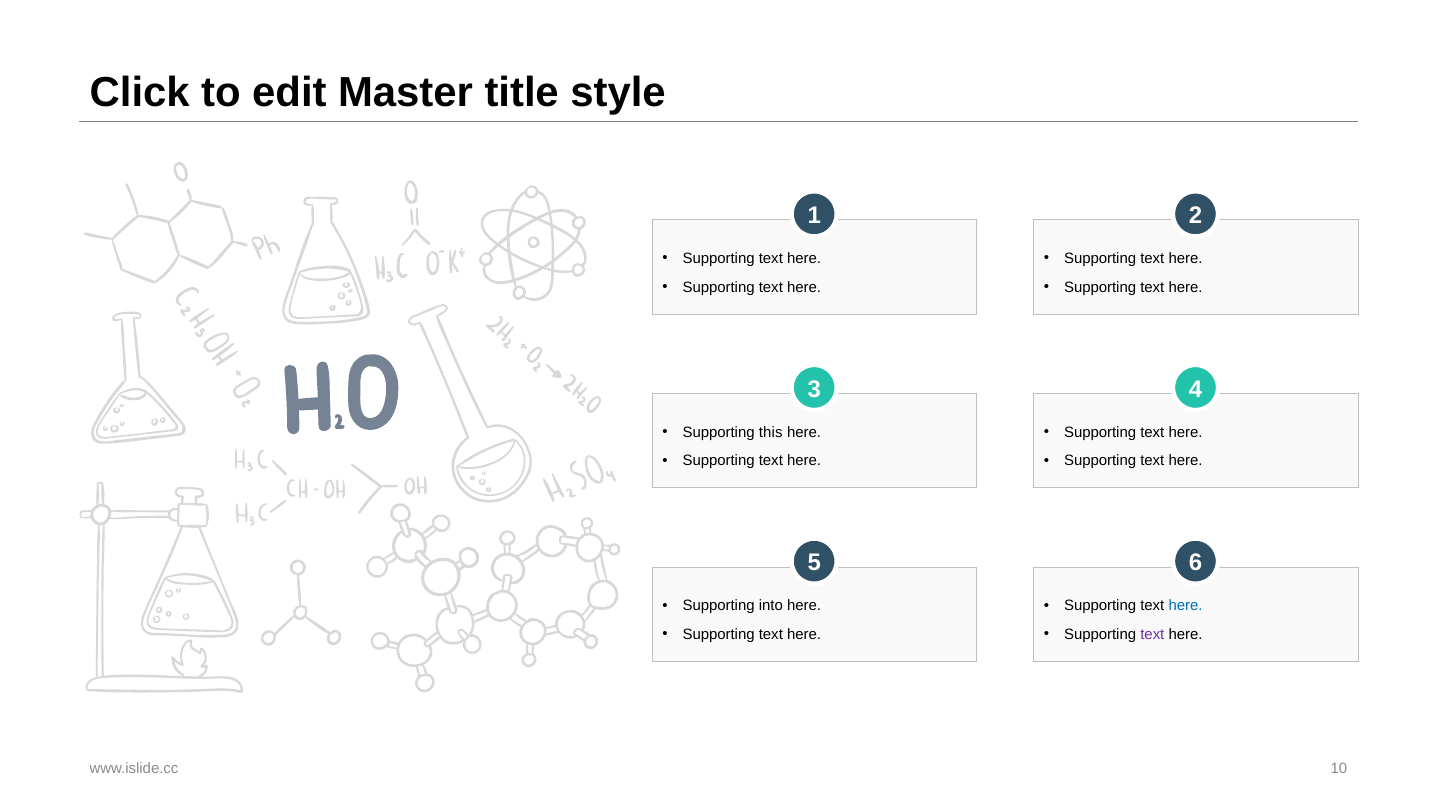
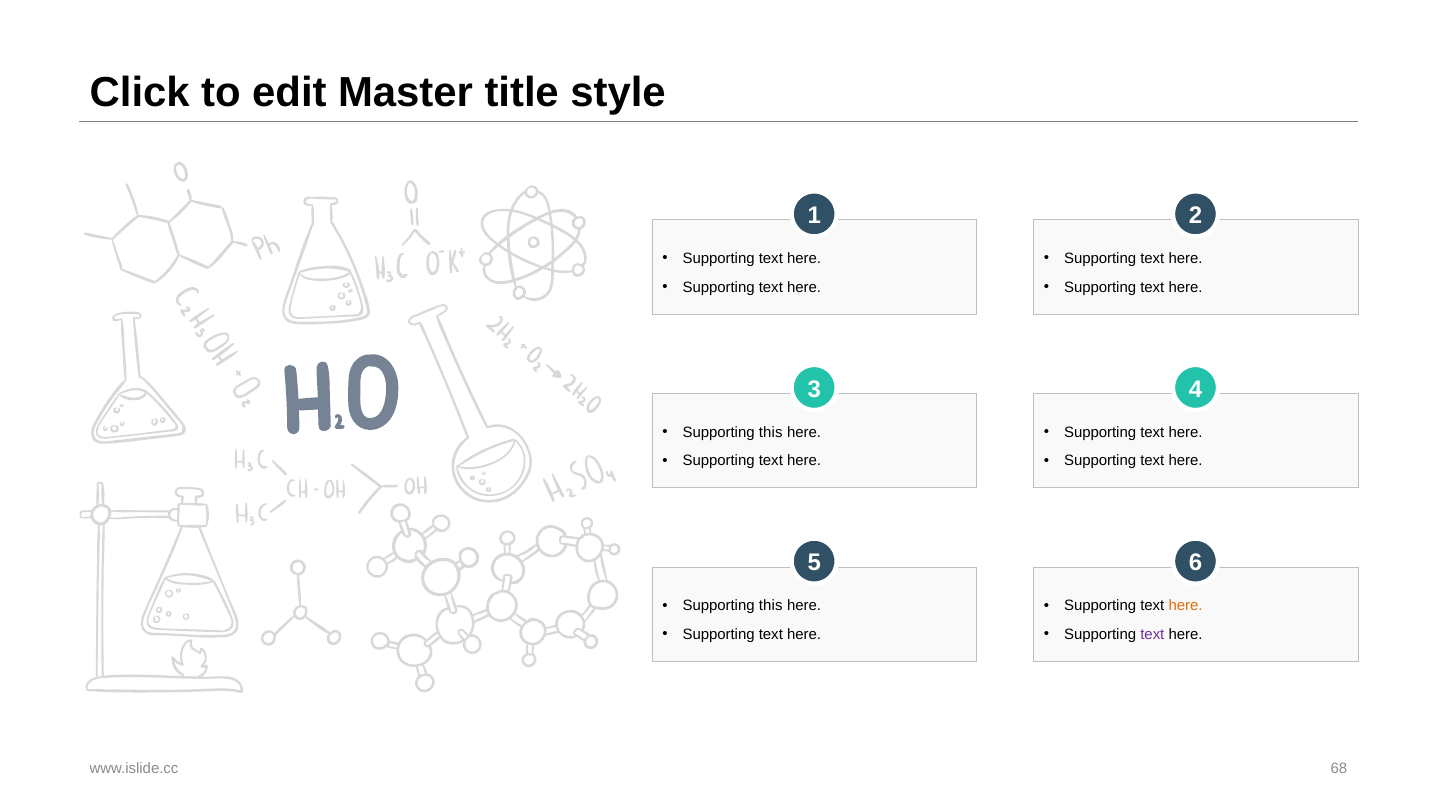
into: into -> this (771, 606)
here colour: blue -> orange (1186, 606)
10: 10 -> 68 (1339, 768)
